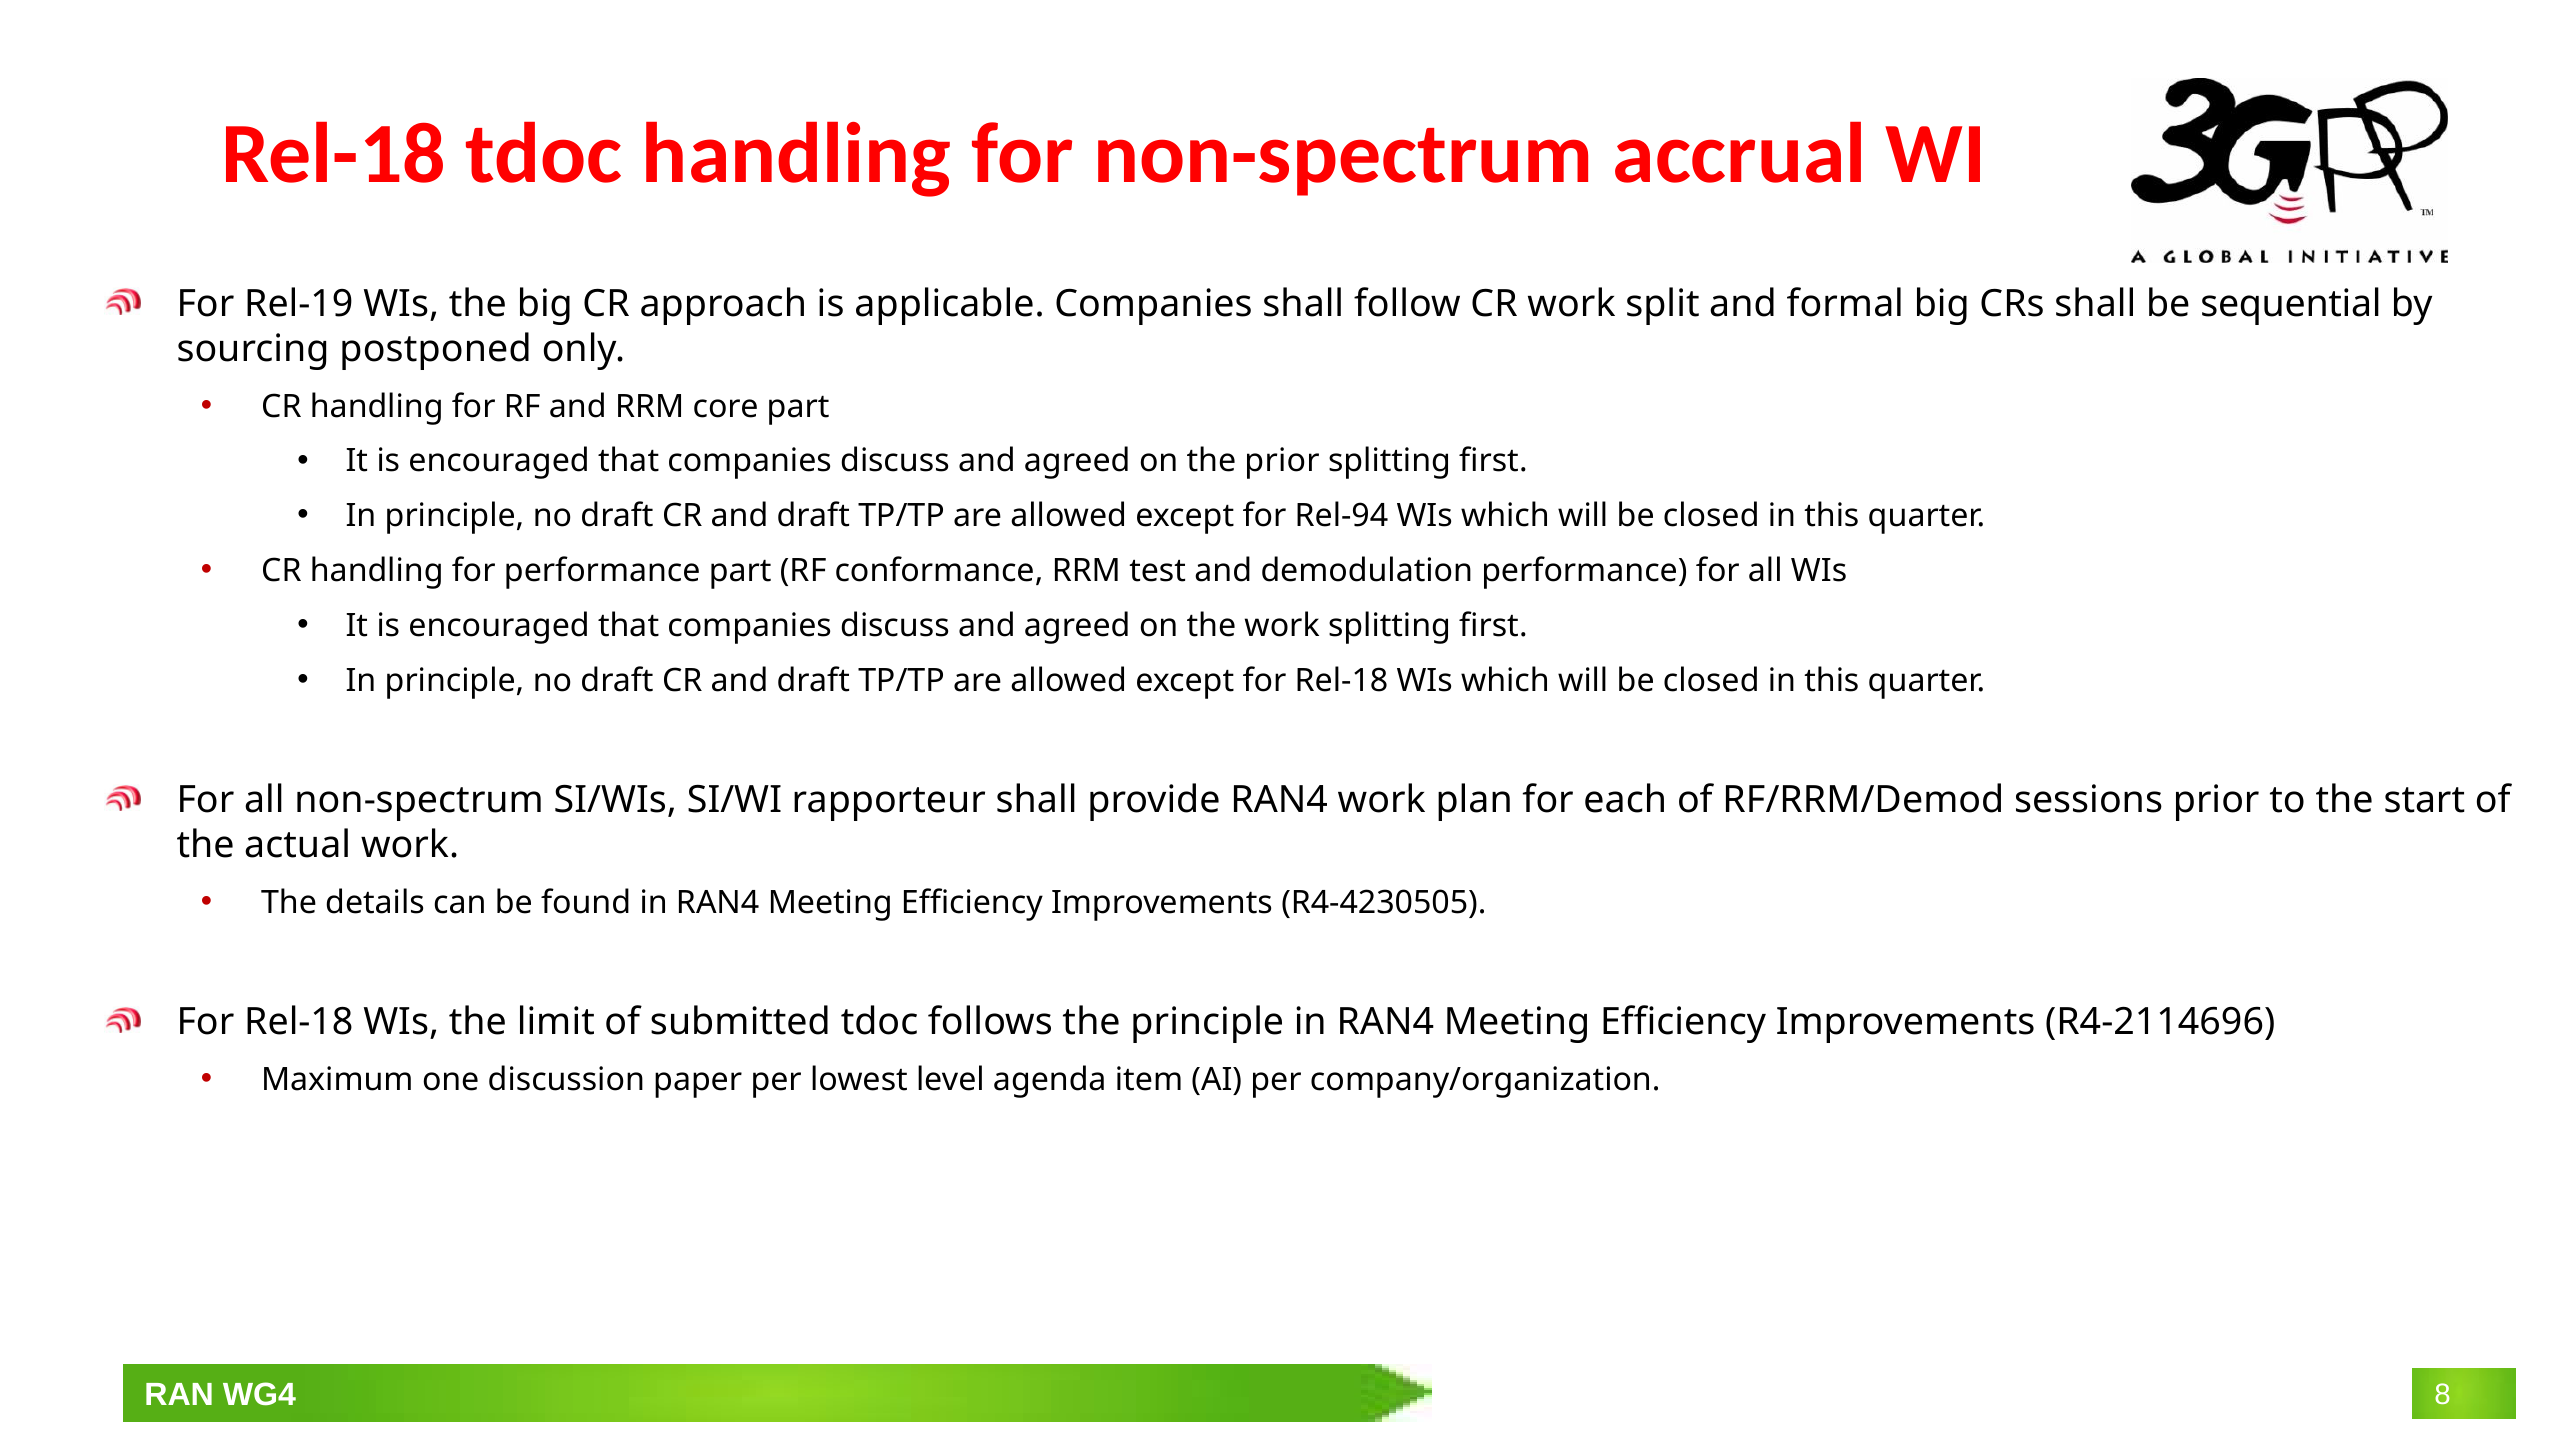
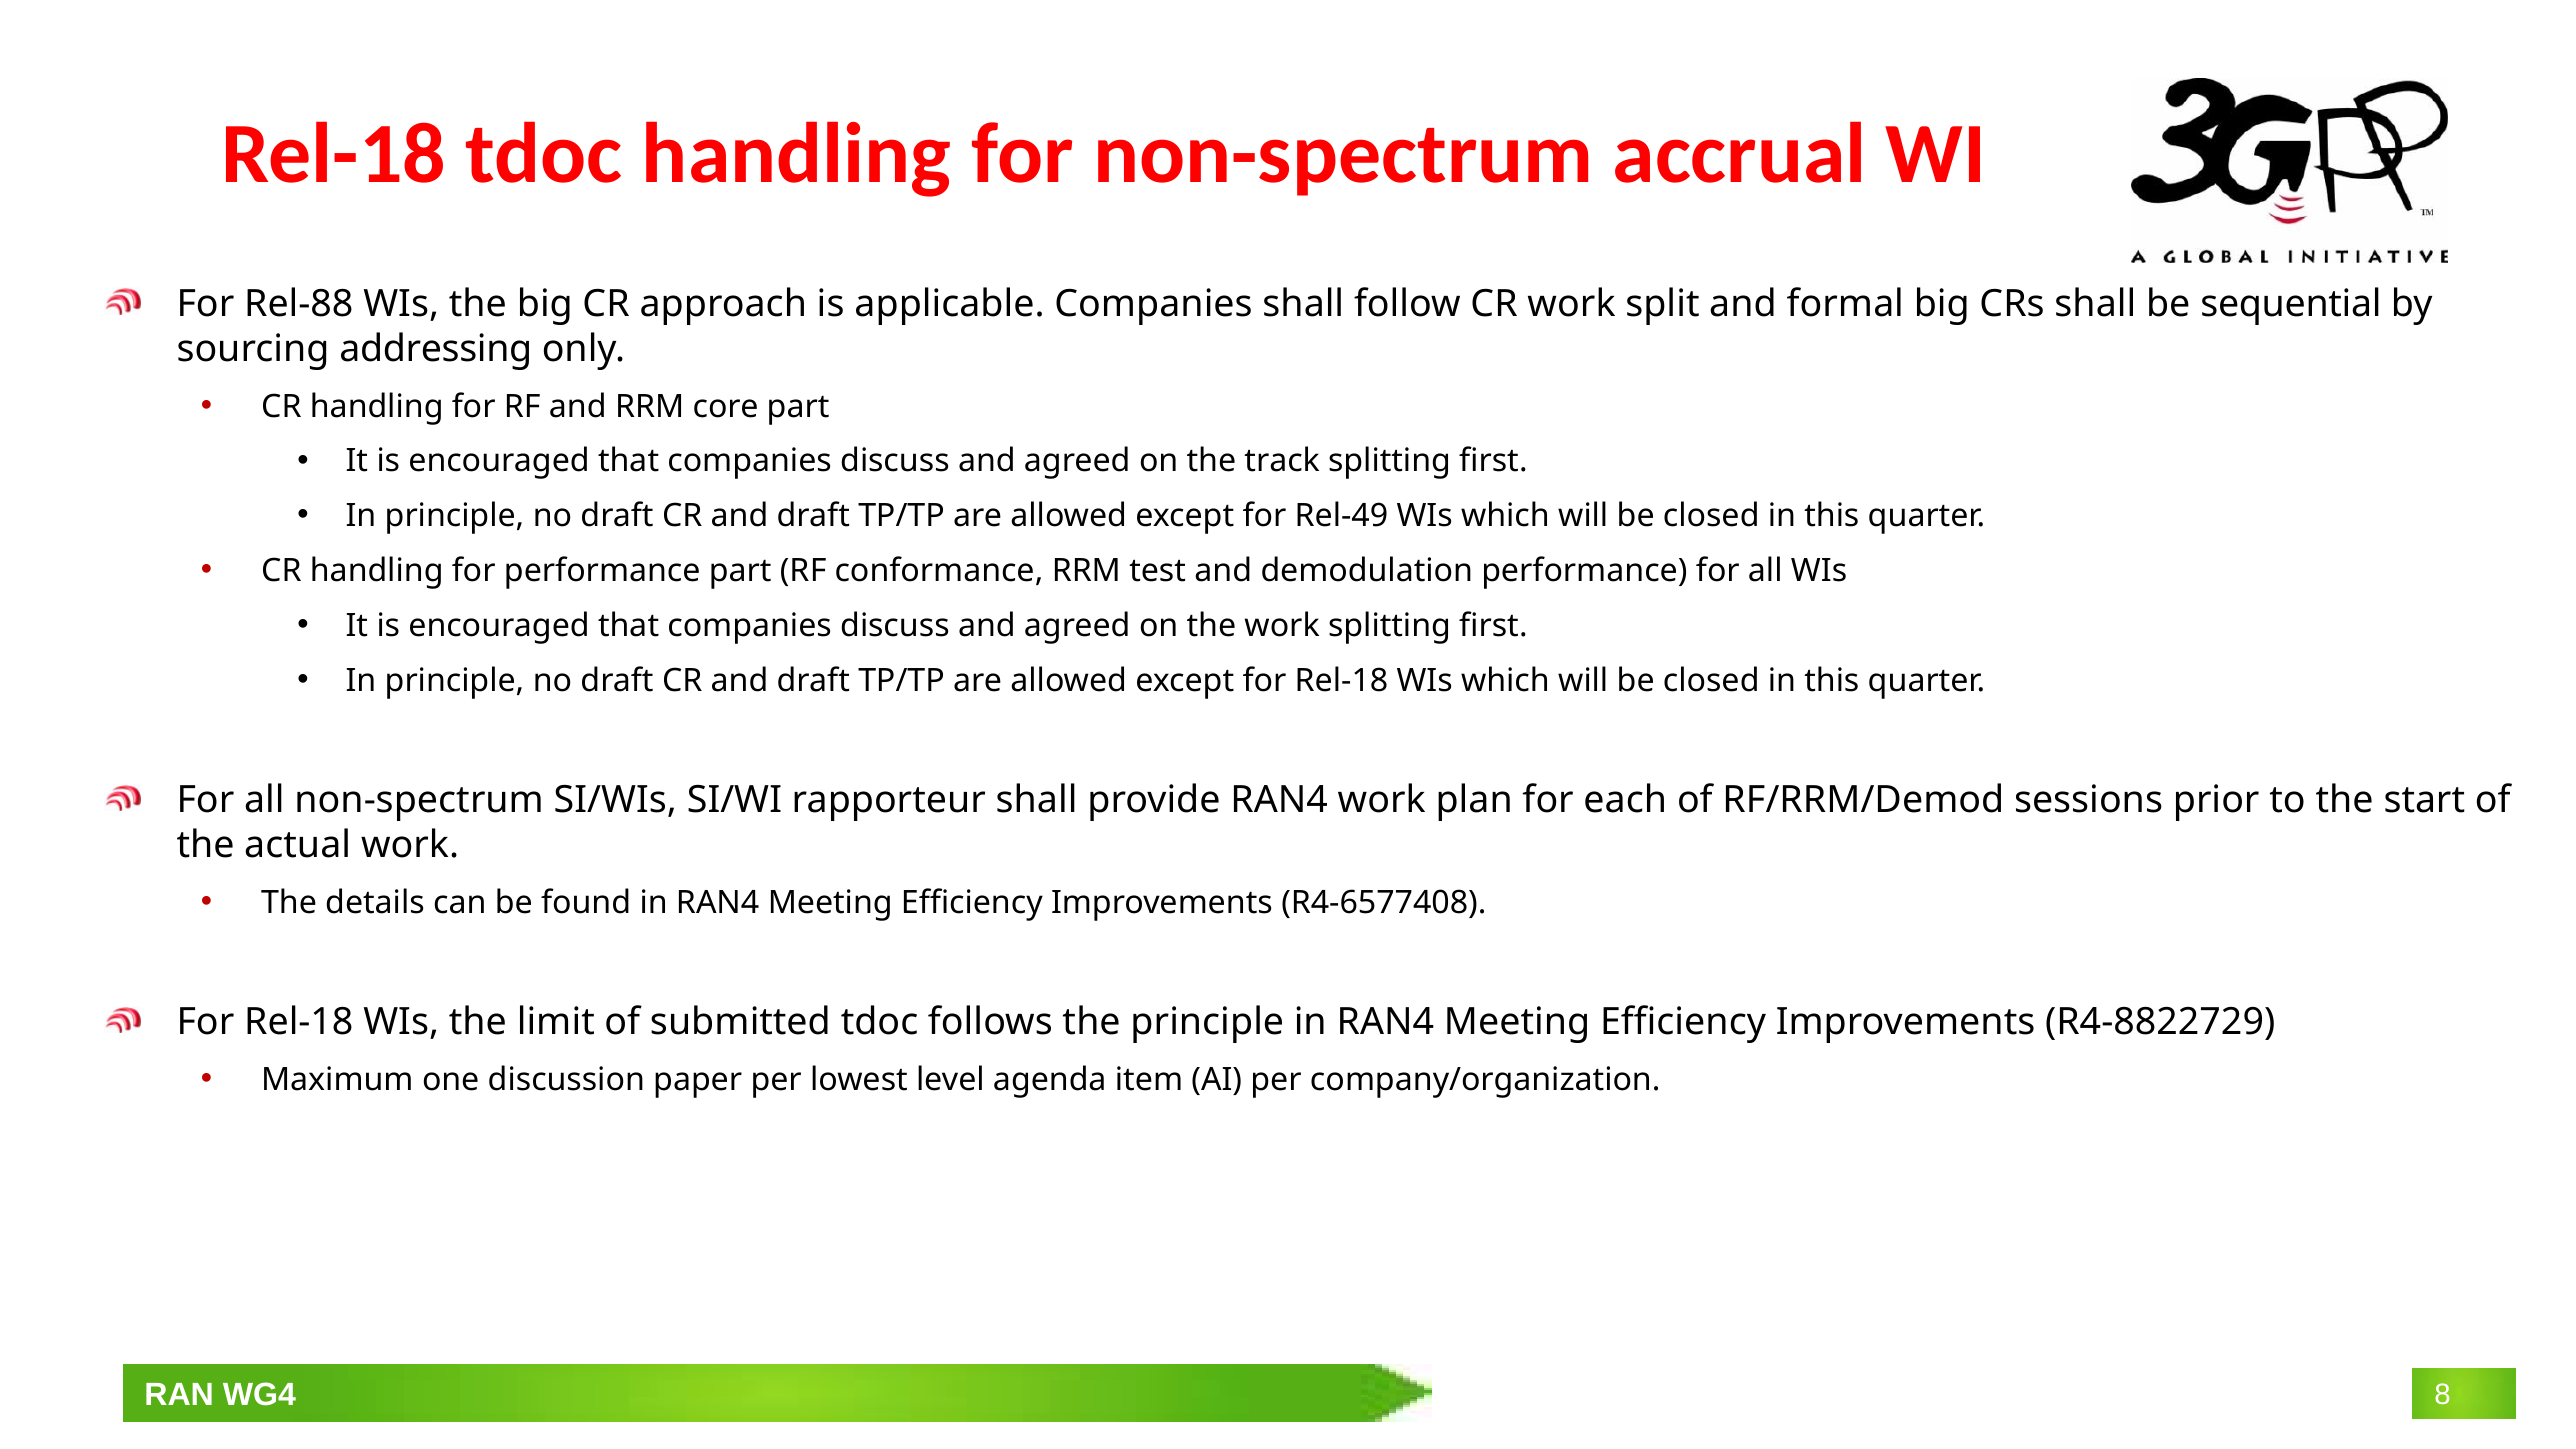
Rel-19: Rel-19 -> Rel-88 (299, 304)
postponed: postponed -> addressing (436, 349)
the prior: prior -> track (1282, 461)
Rel-94: Rel-94 -> Rel-49 (1341, 516)
R4-4230505: R4-4230505 -> R4-6577408 (1384, 903)
R4-2114696: R4-2114696 -> R4-8822729 (2160, 1022)
